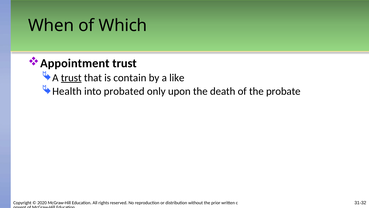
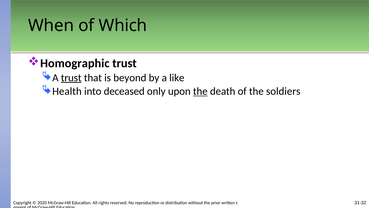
Appointment: Appointment -> Homographic (75, 63)
contain: contain -> beyond (130, 78)
probated: probated -> deceased (124, 91)
the underline: none -> present (200, 91)
probate: probate -> soldiers (283, 91)
